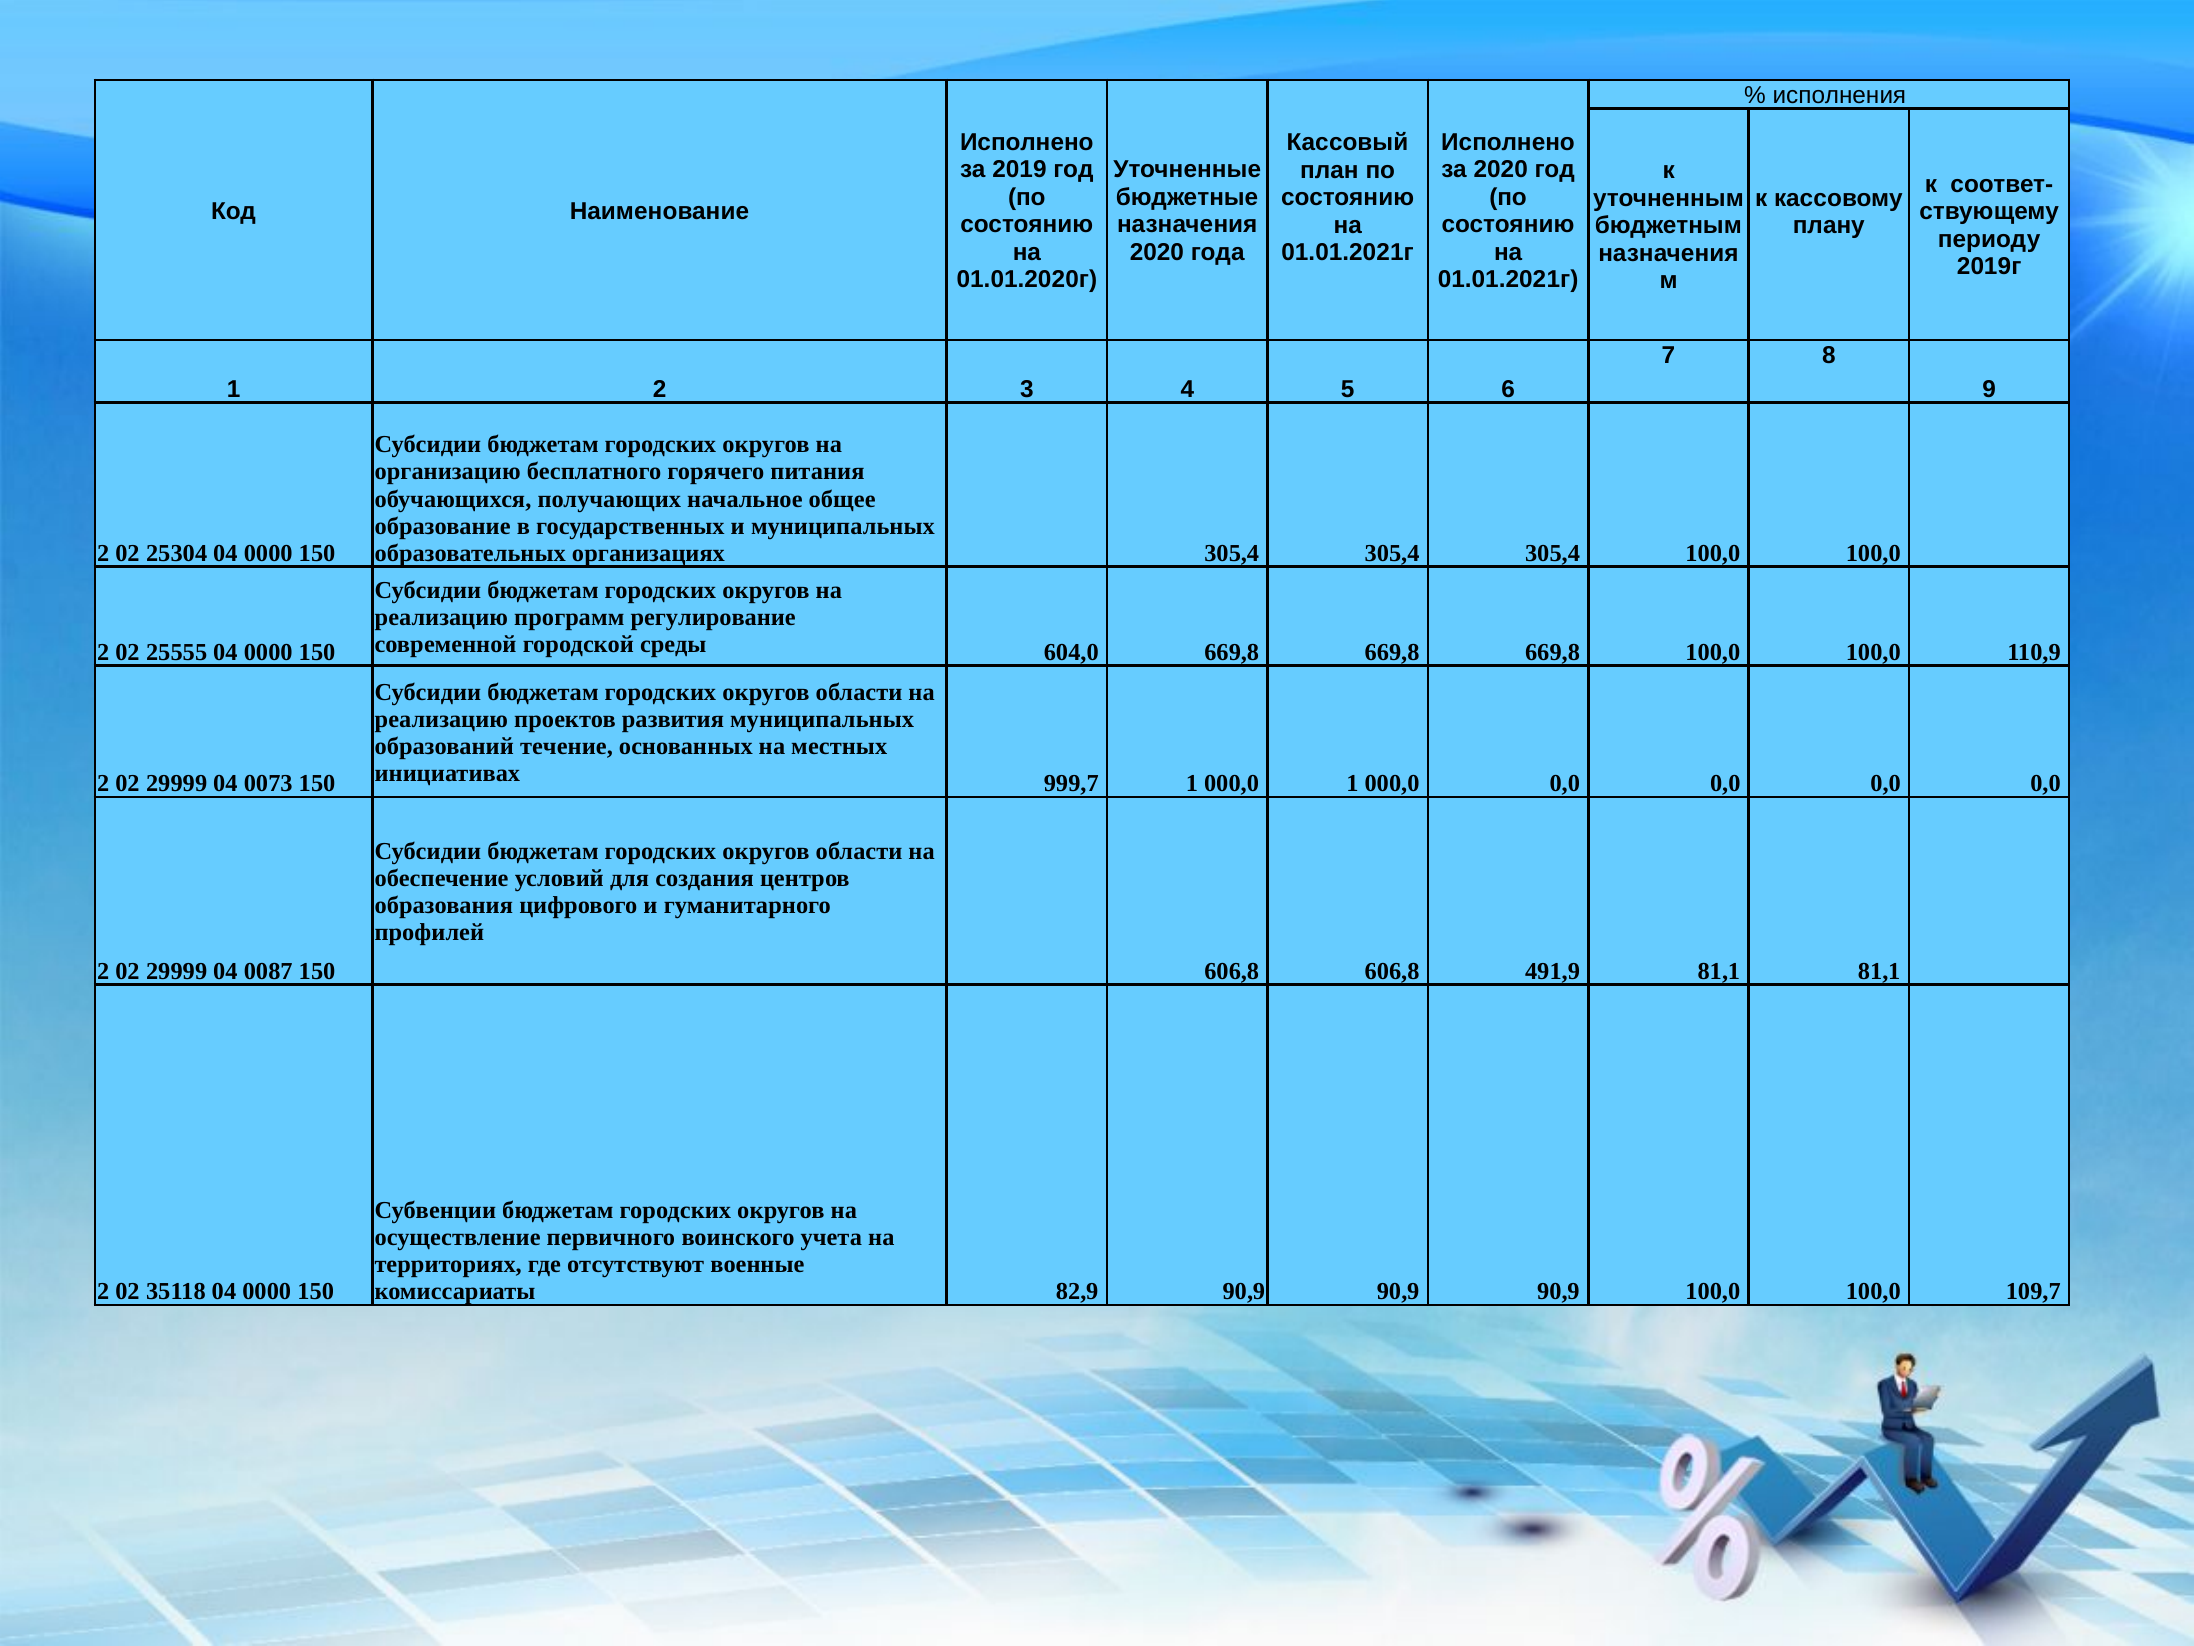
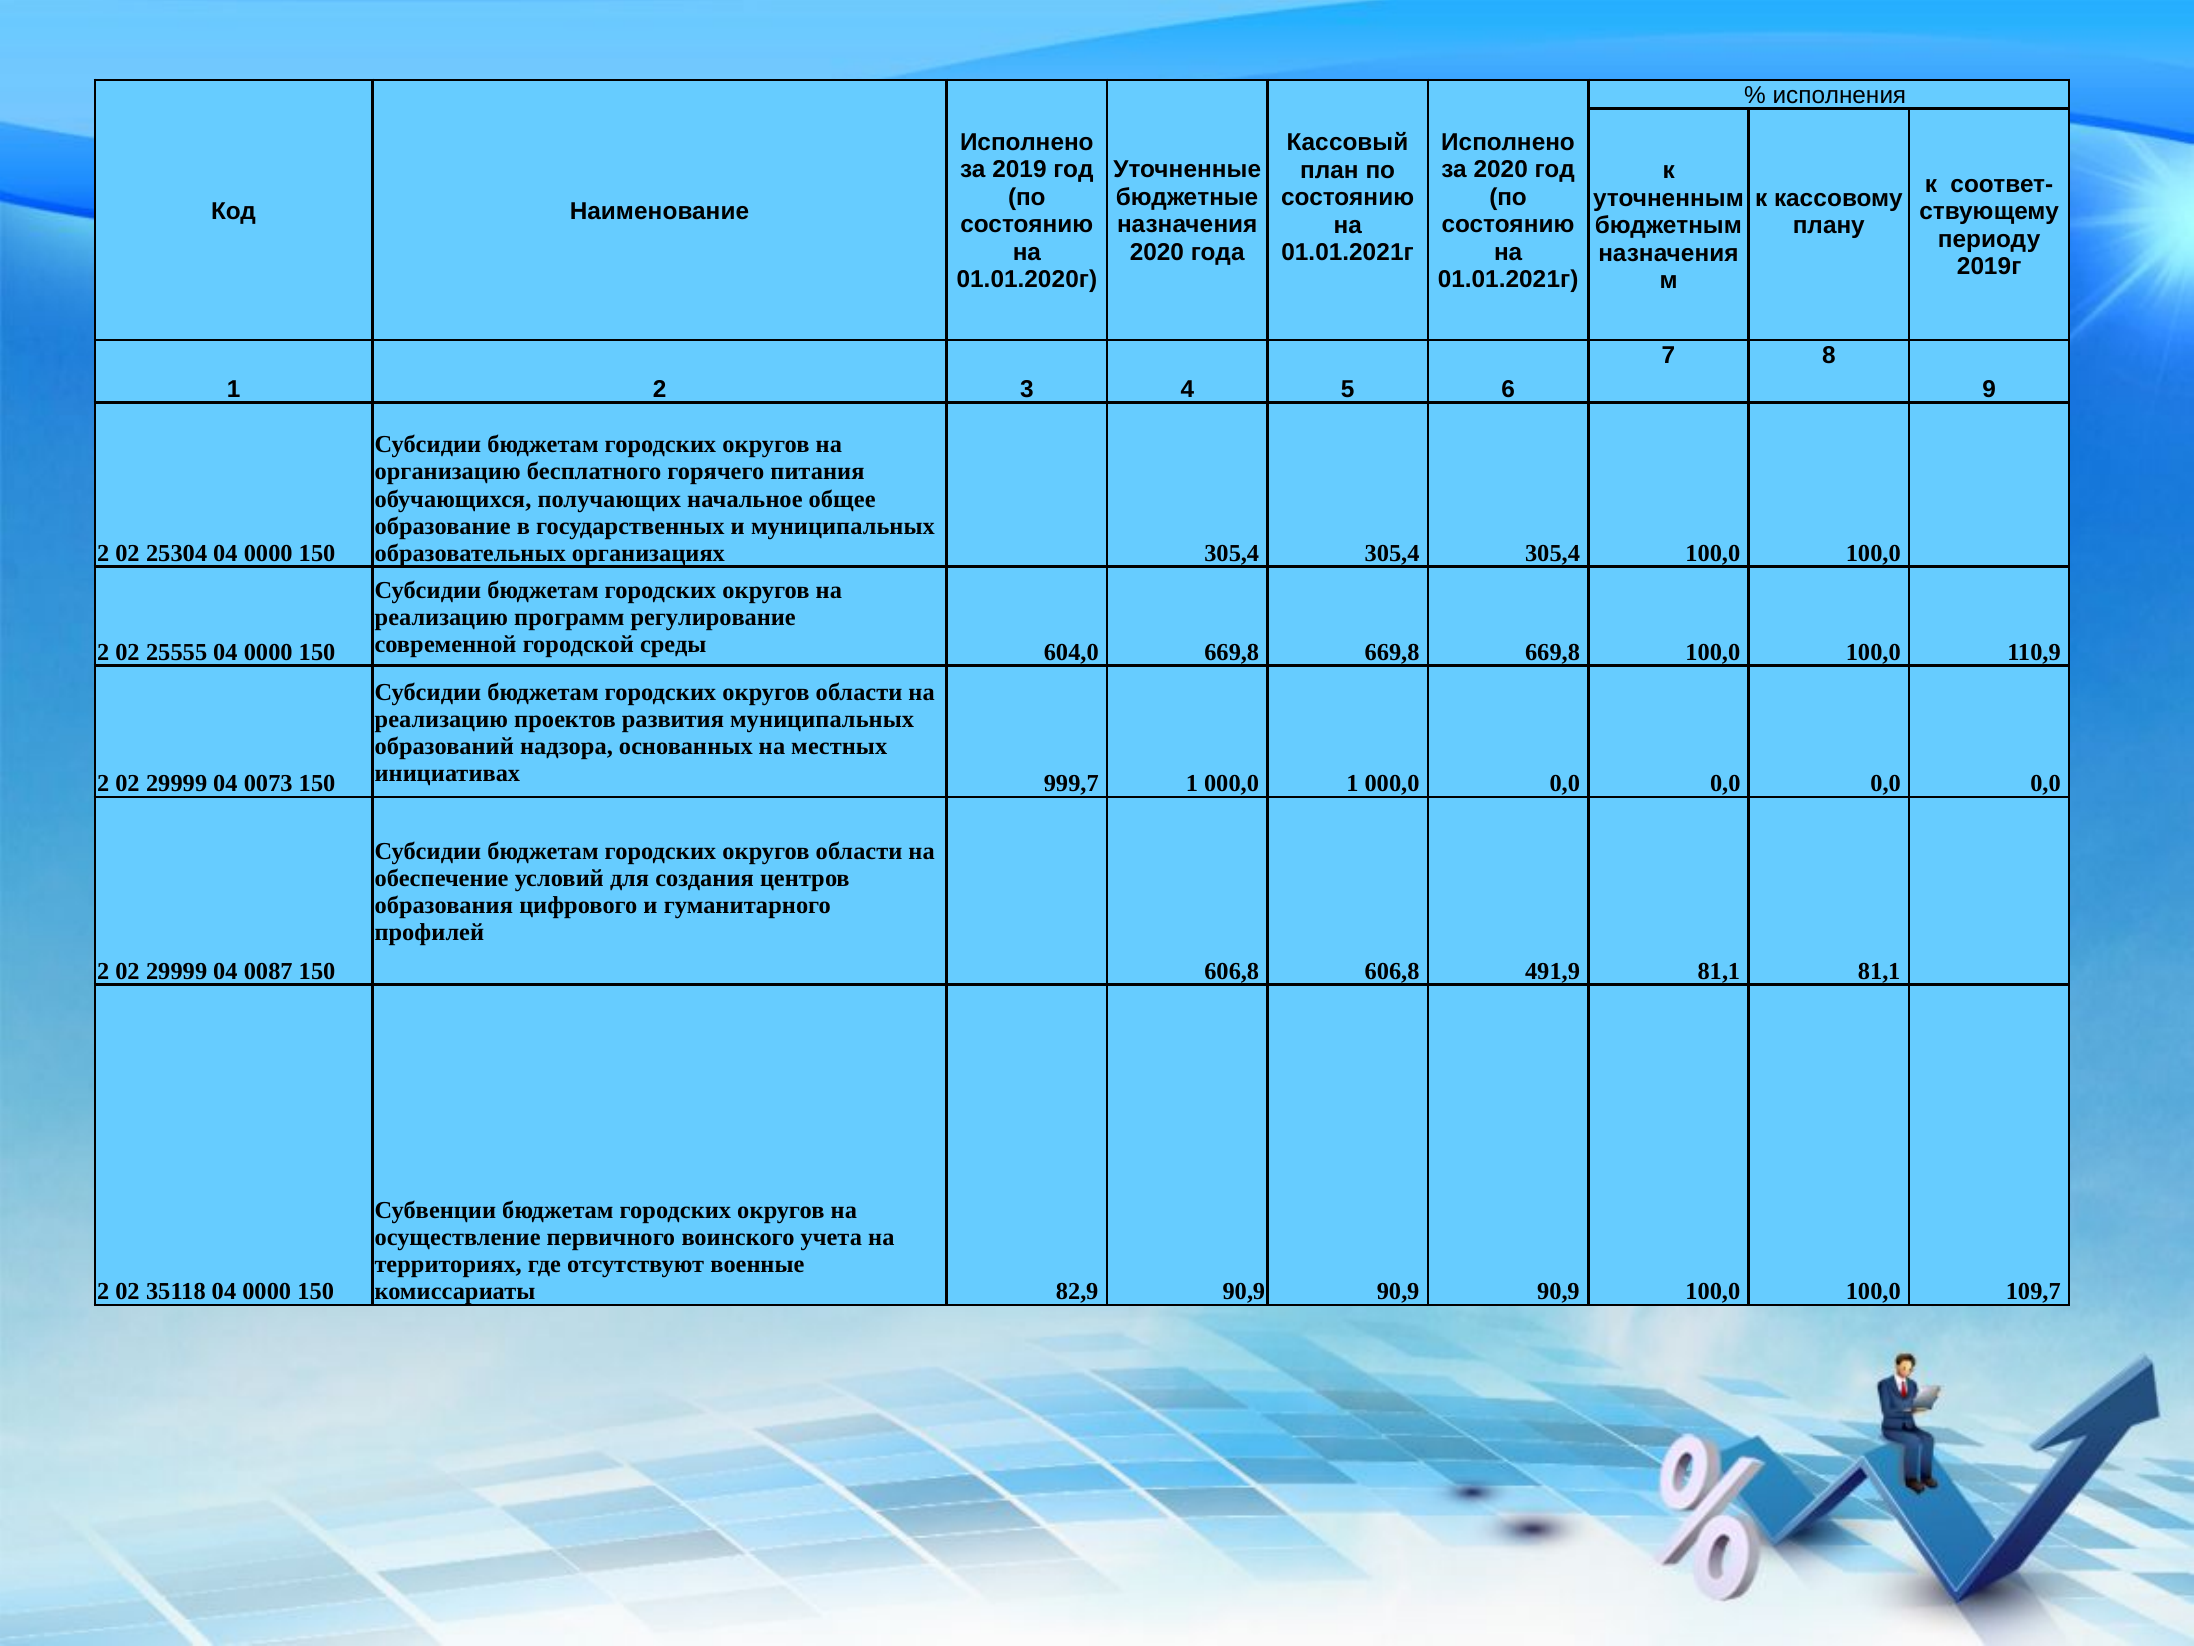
течение: течение -> надзора (566, 746)
